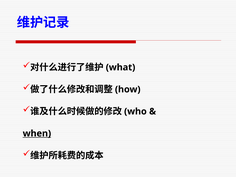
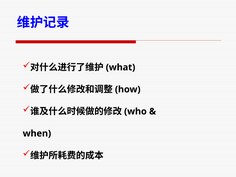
when underline: present -> none (37, 133)
